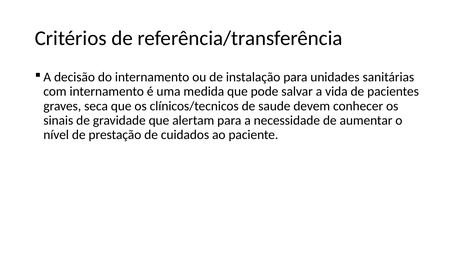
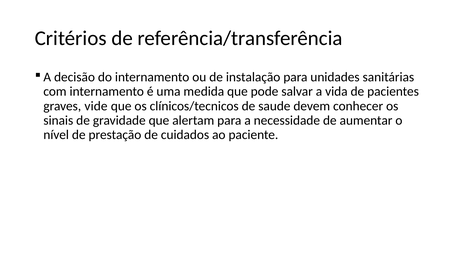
seca: seca -> vide (96, 106)
